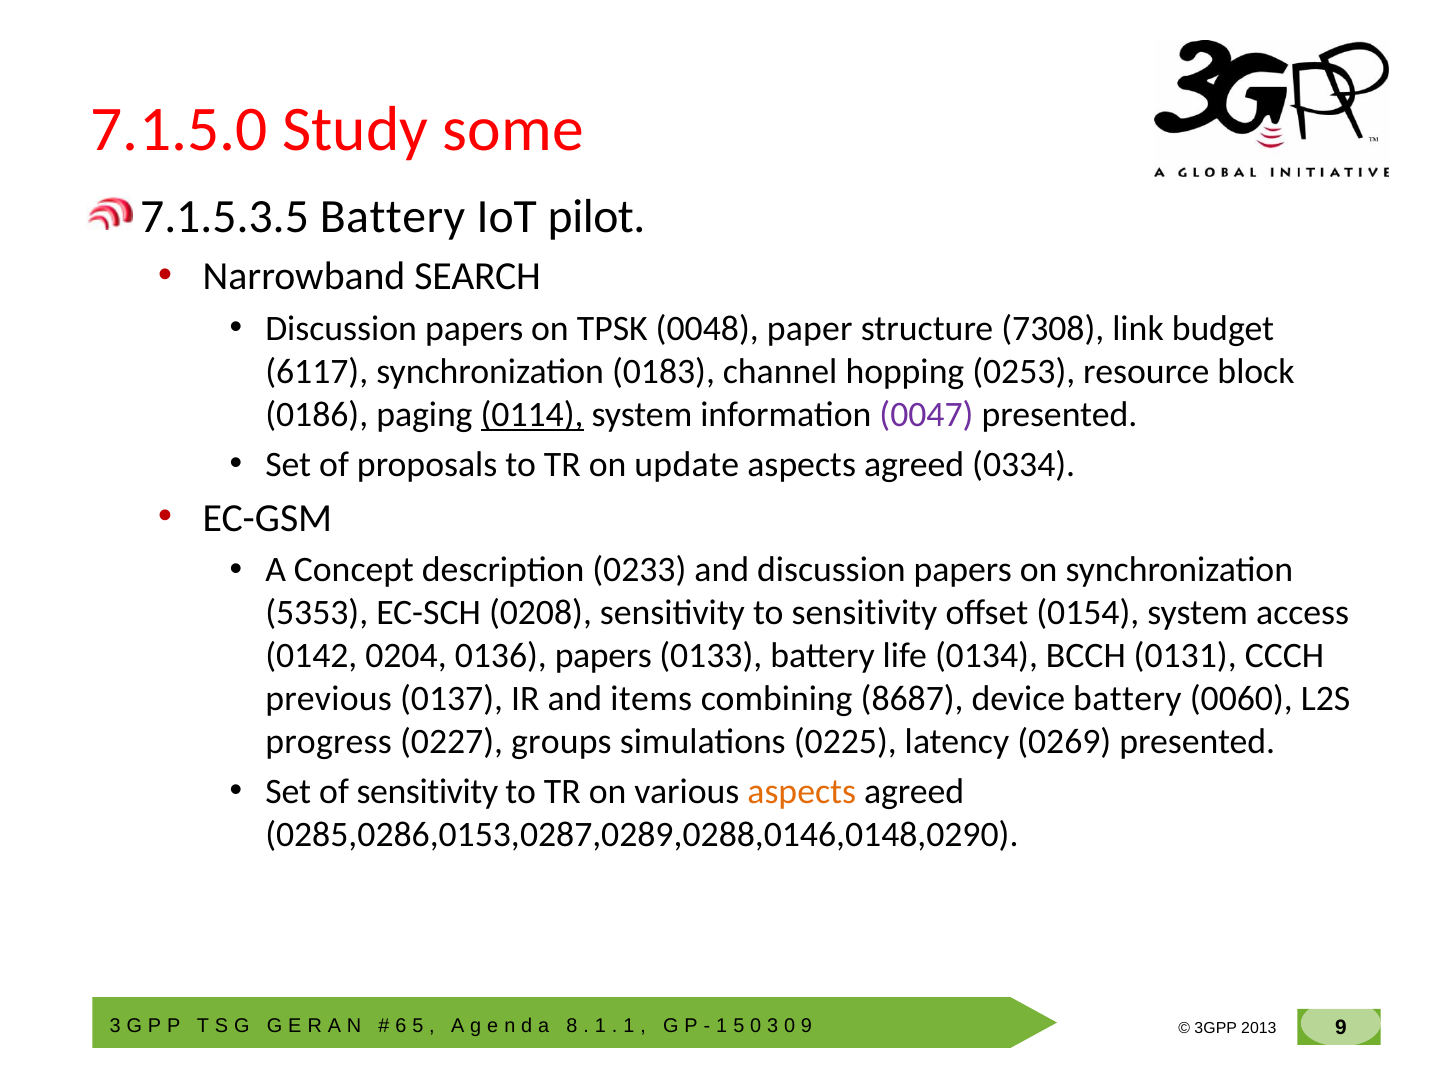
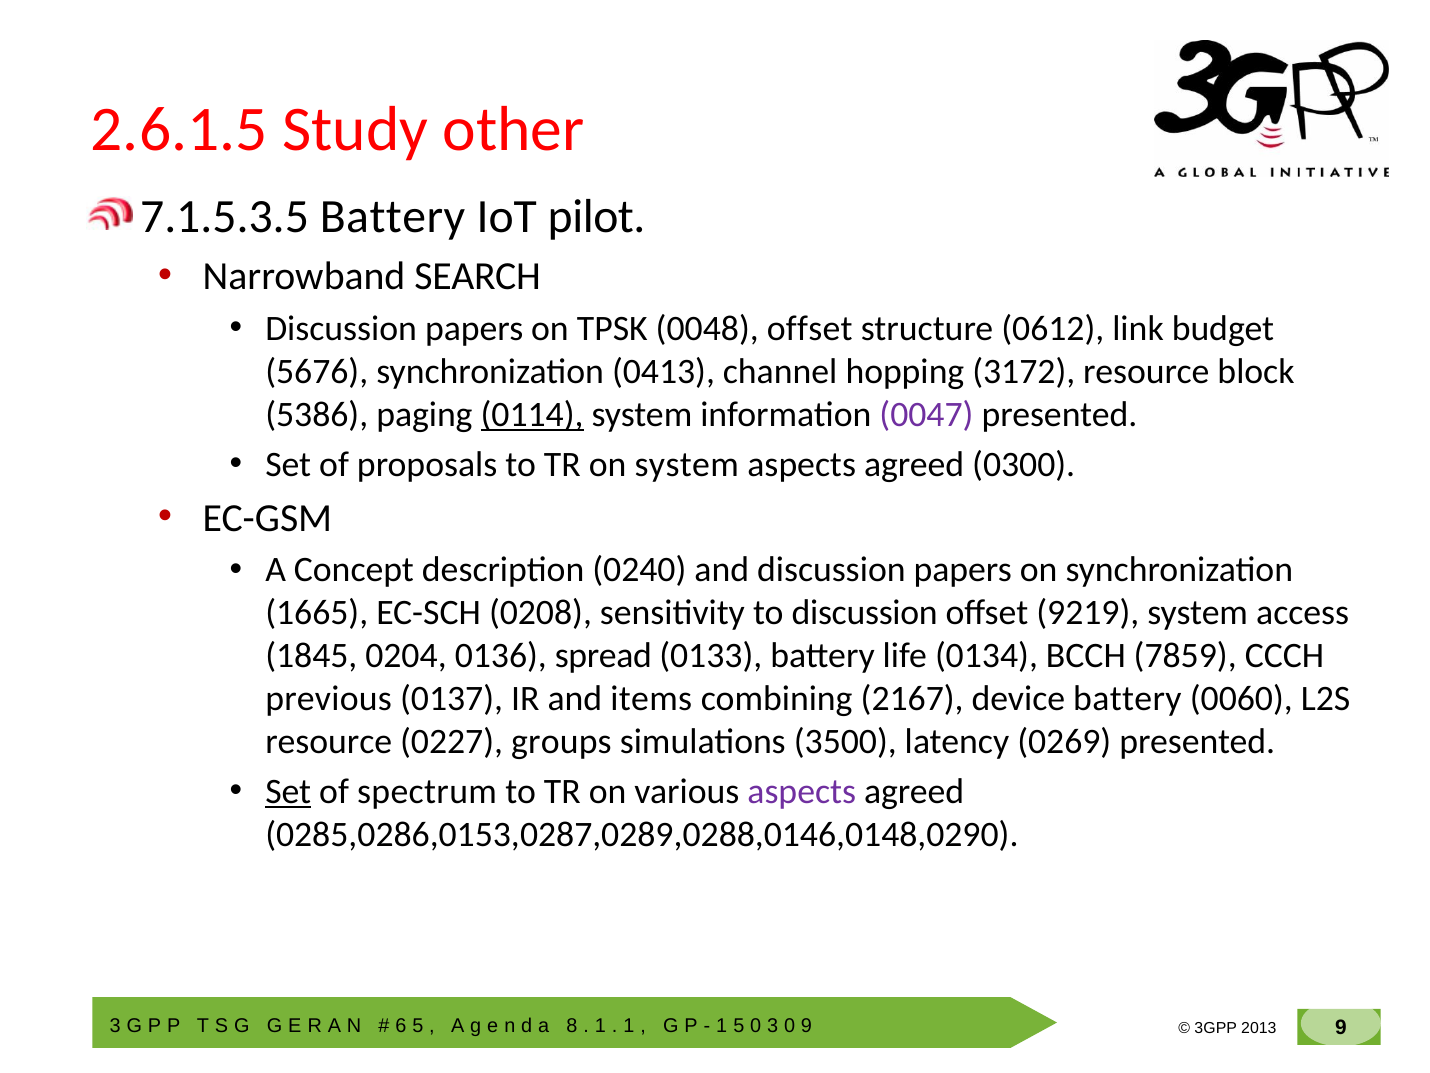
7.1.5.0: 7.1.5.0 -> 2.6.1.5 (179, 130)
some: some -> other (514, 130)
0048 paper: paper -> offset (810, 328)
7308: 7308 -> 0612 (1053, 328)
6117: 6117 -> 5676 (317, 371)
0183: 0183 -> 0413 (663, 371)
0253: 0253 -> 3172 (1024, 371)
0186: 0186 -> 5386 (317, 414)
on update: update -> system (687, 464)
0334: 0334 -> 0300 (1024, 464)
0233: 0233 -> 0240 (639, 570)
5353: 5353 -> 1665 (317, 613)
to sensitivity: sensitivity -> discussion (865, 613)
0154: 0154 -> 9219 (1088, 613)
0142: 0142 -> 1845 (311, 656)
0136 papers: papers -> spread (603, 656)
0131: 0131 -> 7859 (1185, 656)
8687: 8687 -> 2167 (912, 699)
progress: progress -> resource (329, 741)
0225: 0225 -> 3500 (845, 741)
Set underline: none -> present (288, 792)
of sensitivity: sensitivity -> spectrum (427, 792)
aspects colour: orange -> purple (802, 792)
